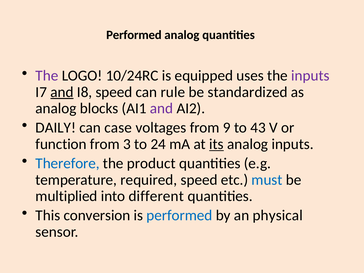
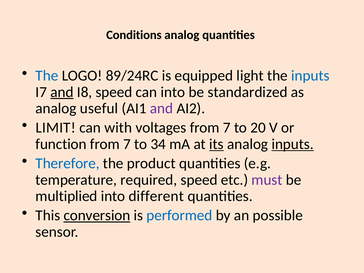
Performed: Performed -> Conditions (134, 35)
The colour: purple -> blue (47, 76)
10/24RC: 10/24RC -> 89/24RC (132, 76)
uses: uses -> light (250, 76)
inputs colour: purple -> blue (310, 76)
can rule: rule -> into (173, 92)
blocks: blocks -> useful (99, 108)
DAILY: DAILY -> LIMIT (56, 128)
case: case -> with (118, 128)
voltages from 9: 9 -> 7 (227, 128)
43: 43 -> 20 (258, 128)
3: 3 -> 7 (127, 144)
24: 24 -> 34 (158, 144)
inputs underline: none -> present (293, 144)
must colour: blue -> purple (267, 180)
conversion underline: none -> present (97, 215)
physical: physical -> possible (278, 215)
